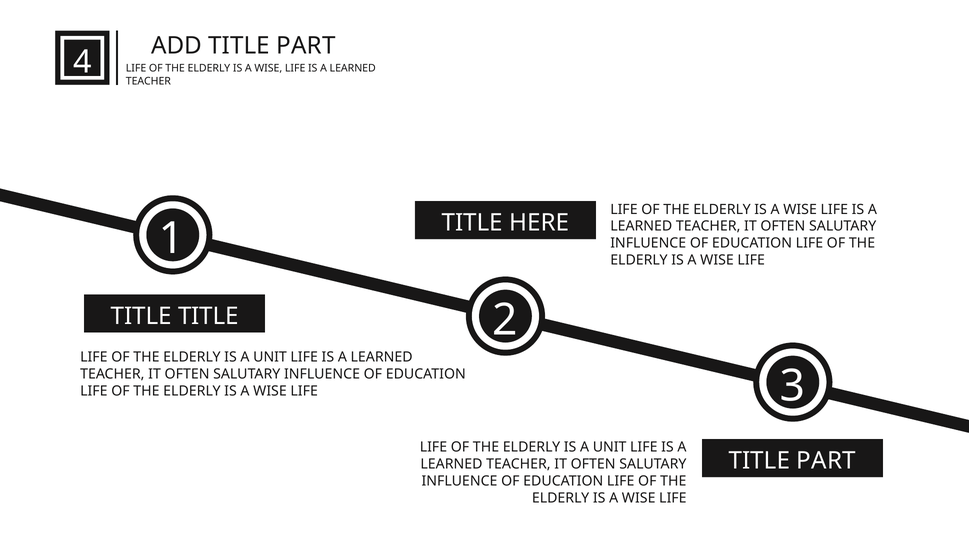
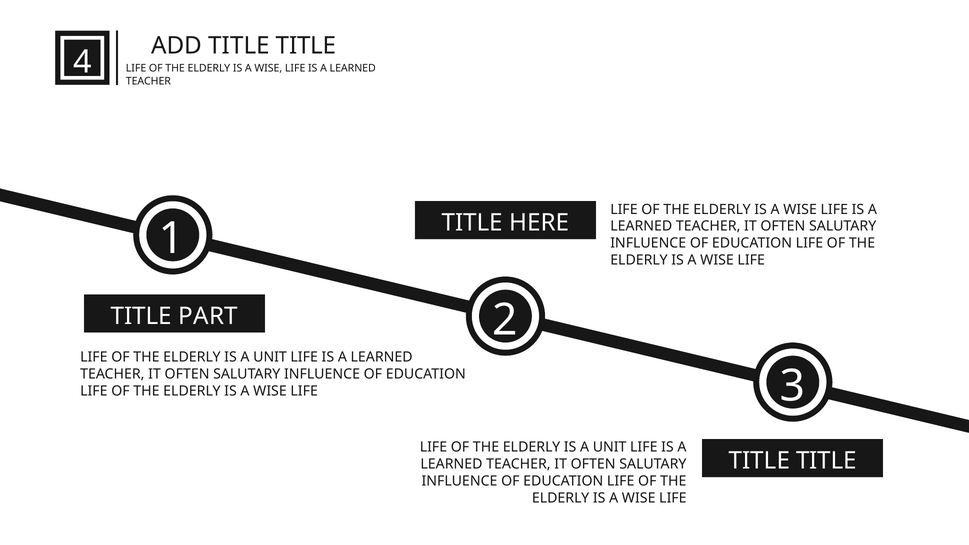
ADD TITLE PART: PART -> TITLE (306, 46)
TITLE TITLE: TITLE -> PART (208, 316)
PART: PART -> TITLE (826, 461)
